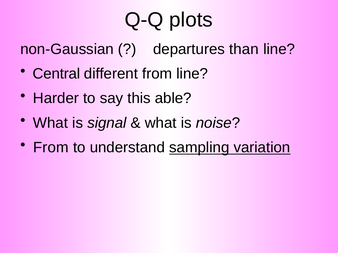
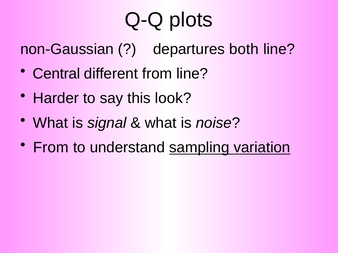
than: than -> both (244, 49)
able: able -> look (173, 98)
